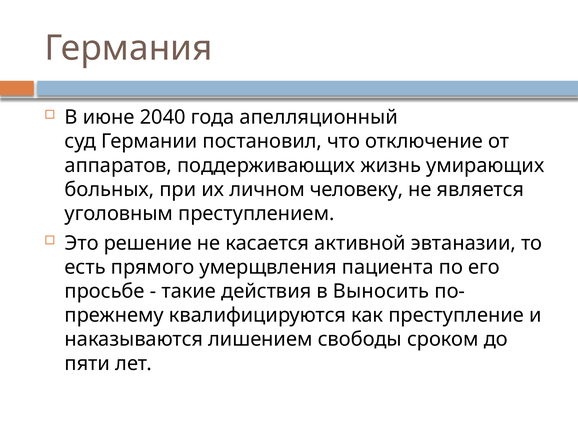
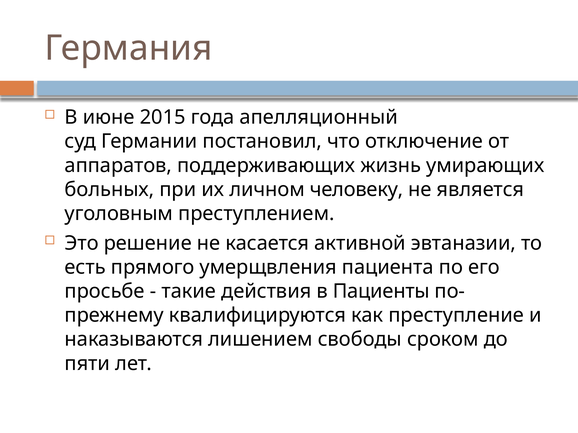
2040: 2040 -> 2015 (163, 117)
Выносить: Выносить -> Пациенты (381, 292)
